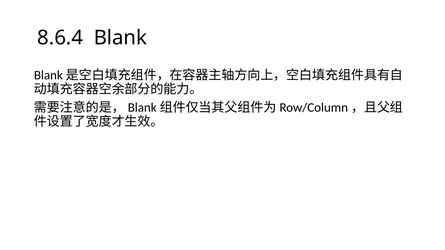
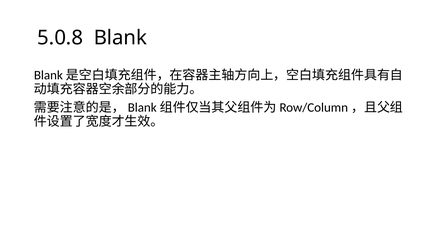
8.6.4: 8.6.4 -> 5.0.8 (60, 38)
